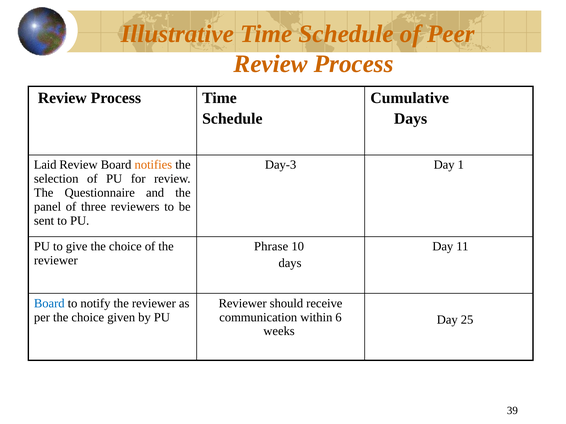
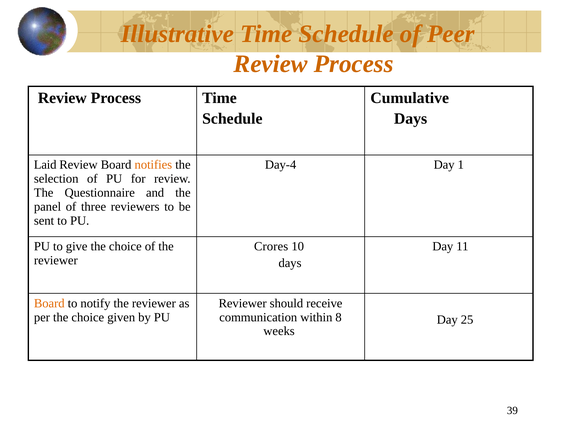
Day-3: Day-3 -> Day-4 (281, 165)
Phrase: Phrase -> Crores (271, 247)
Board colour: blue -> orange (49, 304)
6: 6 -> 8 (339, 318)
